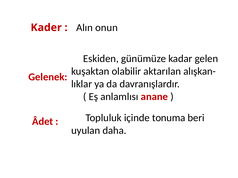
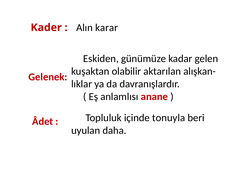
onun: onun -> karar (107, 28)
tonuma: tonuma -> tonuyla (169, 118)
